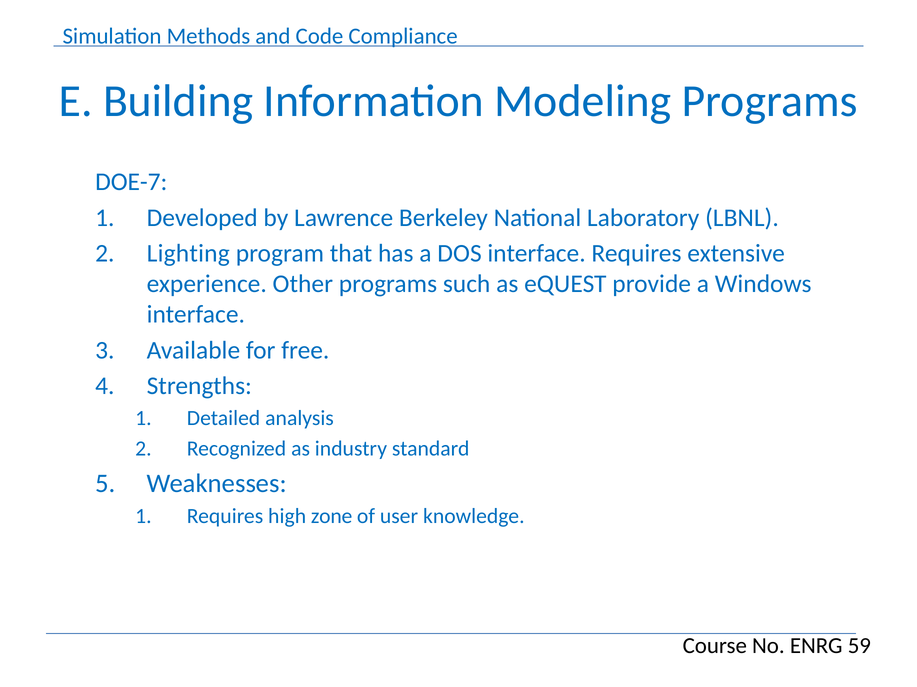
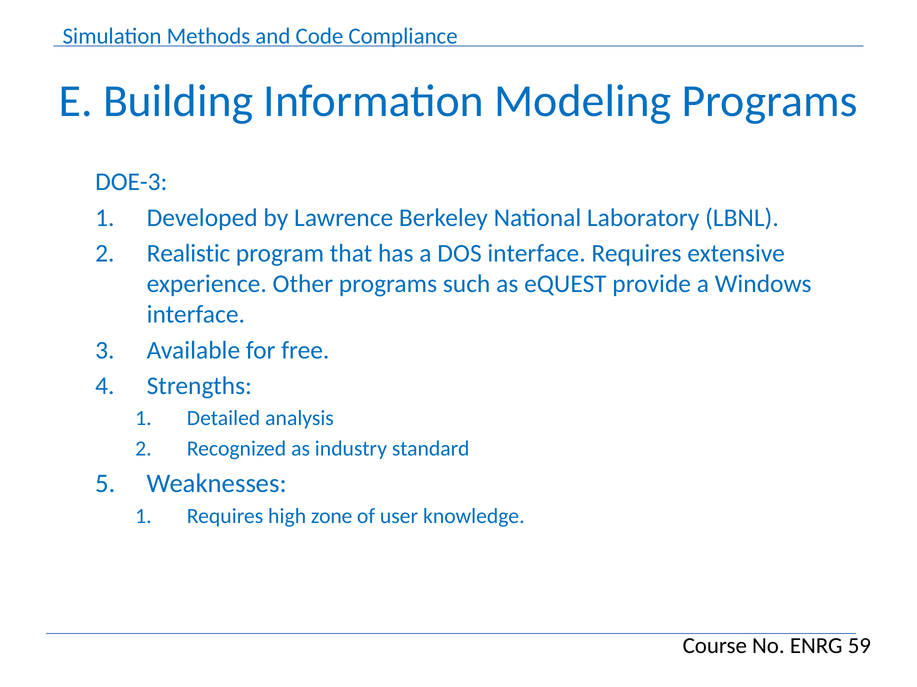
DOE-7: DOE-7 -> DOE-3 (131, 182)
Lighting: Lighting -> Realistic (188, 254)
